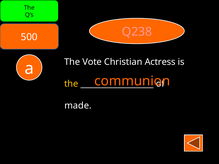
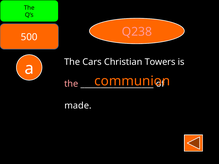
Vote: Vote -> Cars (92, 62)
Actress: Actress -> Towers (160, 62)
the colour: yellow -> pink (71, 84)
